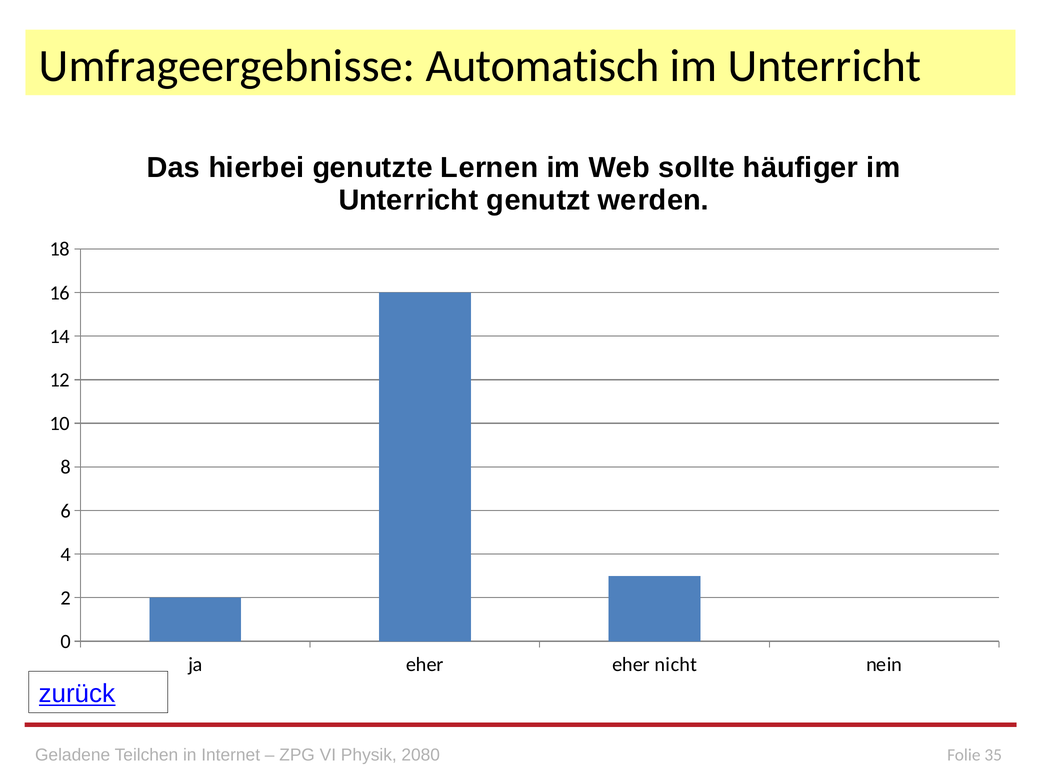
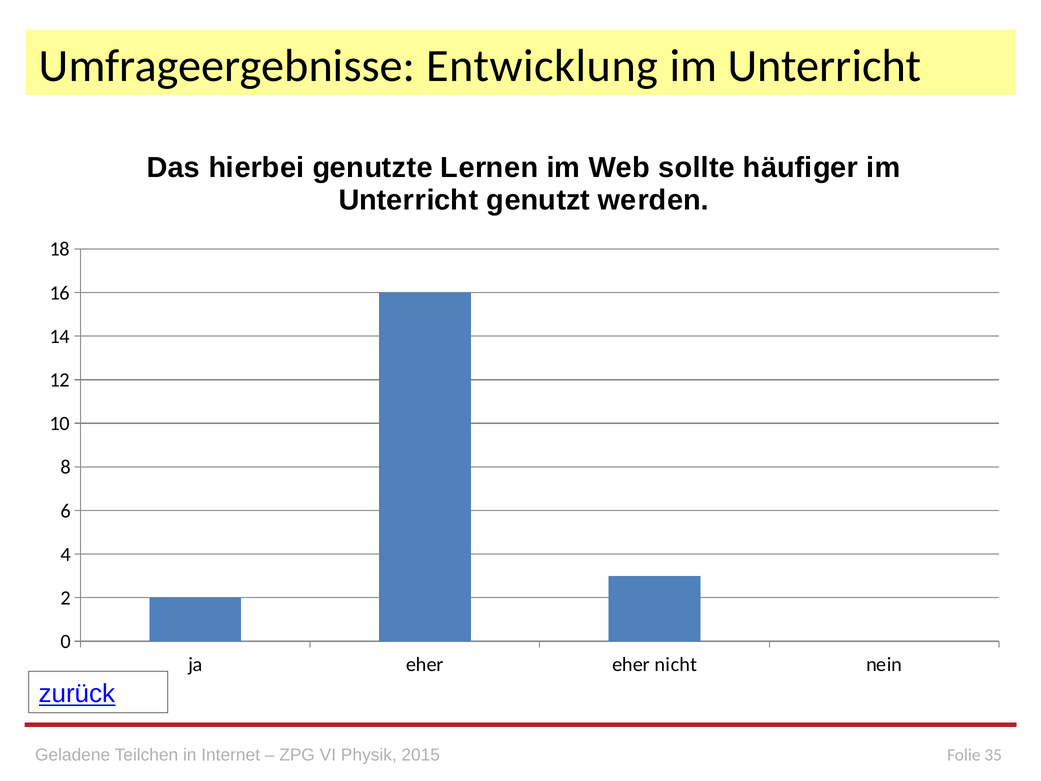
Automatisch: Automatisch -> Entwicklung (542, 66)
2080: 2080 -> 2015 (421, 755)
